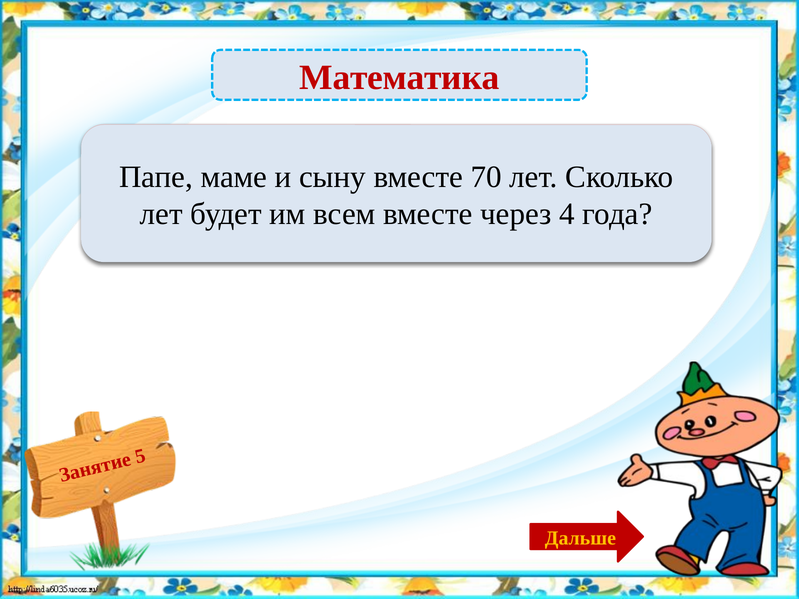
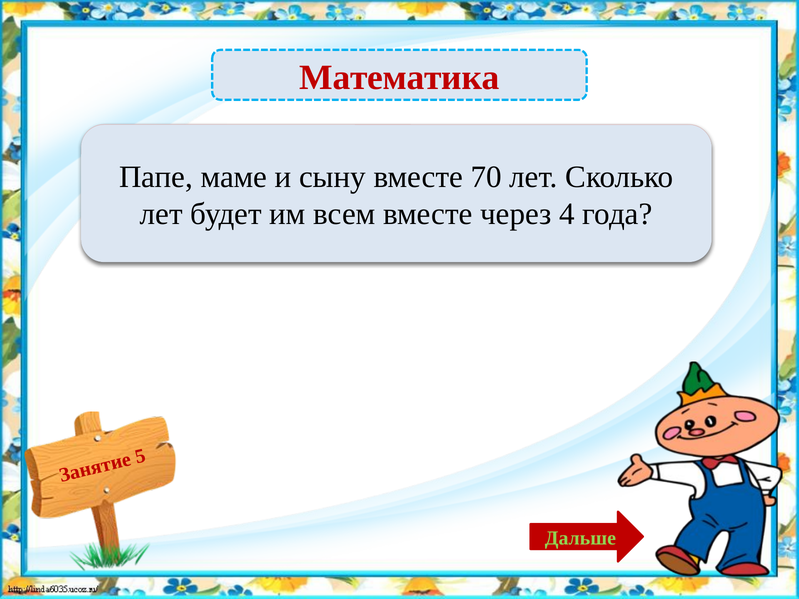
Дальше colour: yellow -> light green (580, 538)
